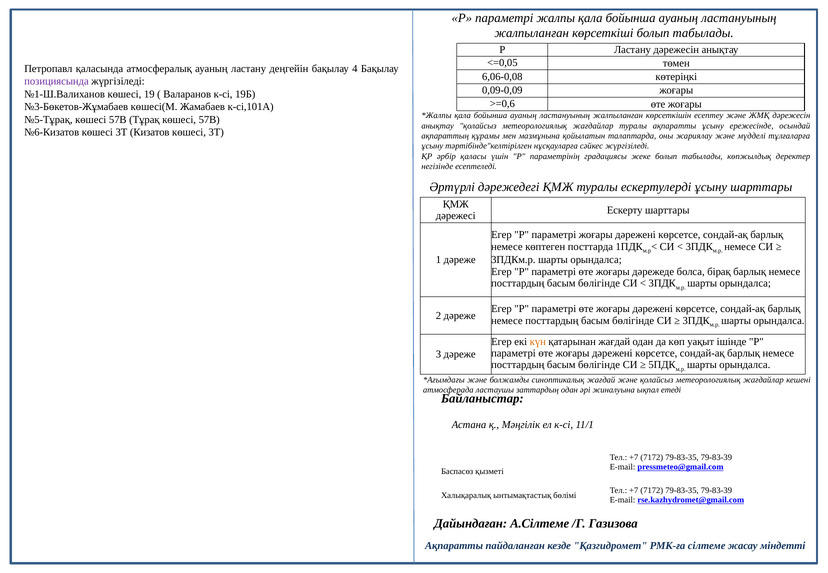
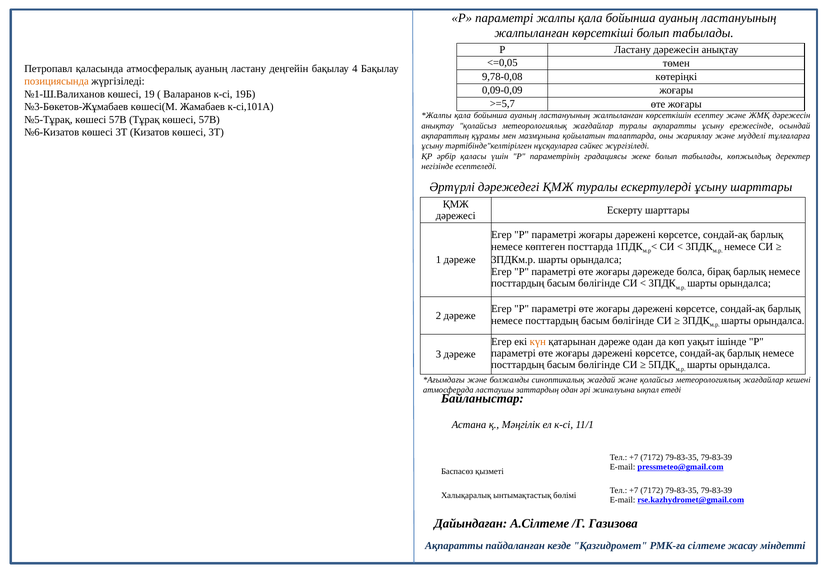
6,06-0,08: 6,06-0,08 -> 9,78-0,08 (502, 77)
позициясында colour: purple -> orange (57, 82)
>=0,6: >=0,6 -> >=5,7 (502, 104)
қатарынан жағдай: жағдай -> дәреже (614, 342)
